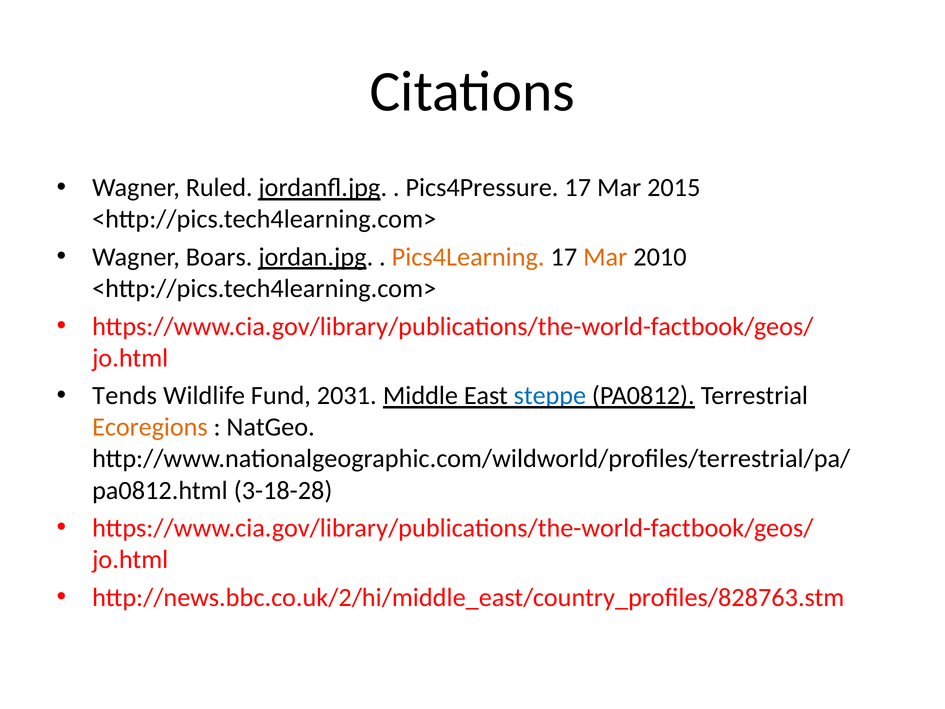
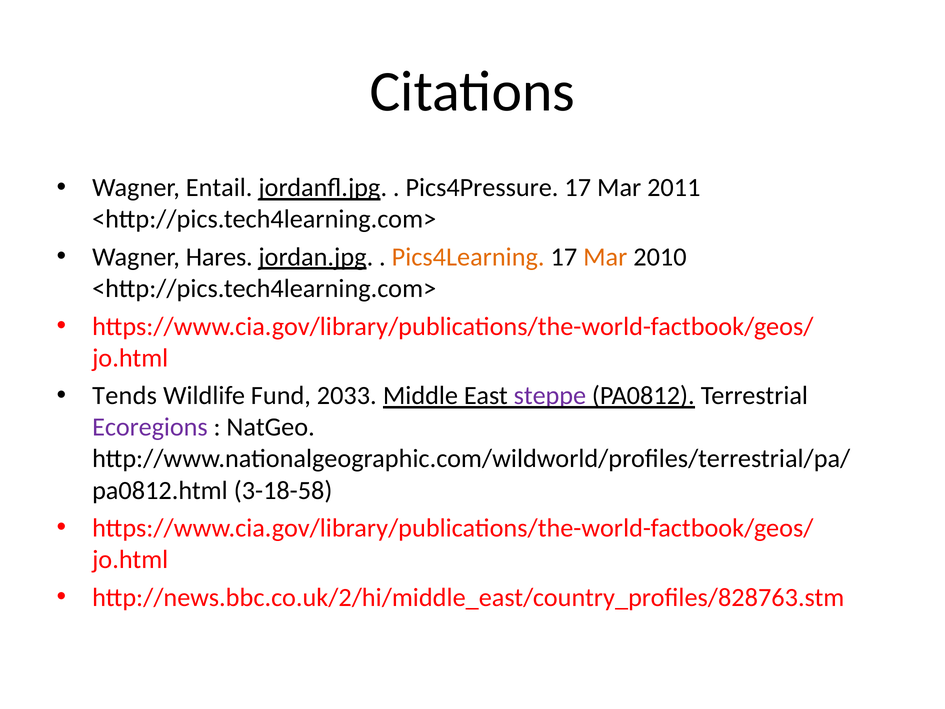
Ruled: Ruled -> Entail (219, 188)
2015: 2015 -> 2011 (674, 188)
Boars: Boars -> Hares (219, 257)
2031: 2031 -> 2033 (347, 396)
steppe colour: blue -> purple (550, 396)
Ecoregions colour: orange -> purple (150, 427)
3-18-28: 3-18-28 -> 3-18-58 (283, 490)
